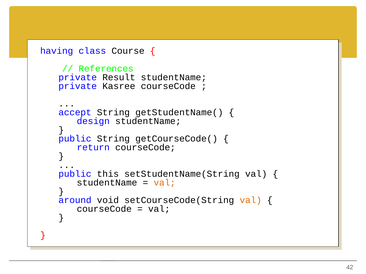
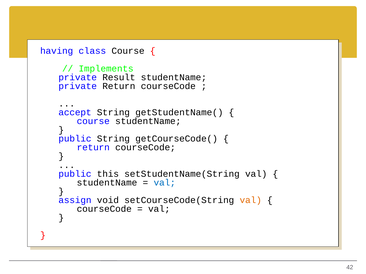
References: References -> Implements (106, 69)
private Kasree: Kasree -> Return (119, 86)
design: design -> course (93, 121)
val colour: orange -> blue (165, 183)
around: around -> assign (75, 200)
